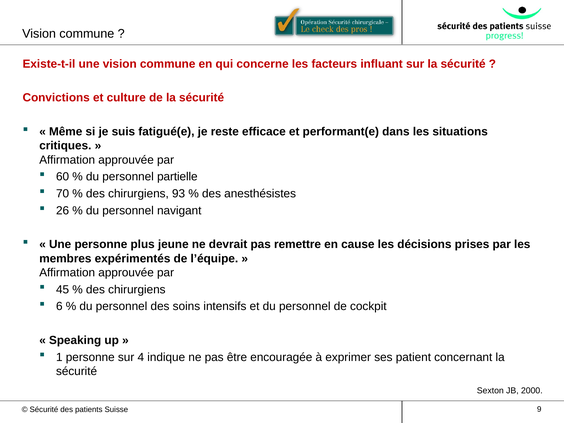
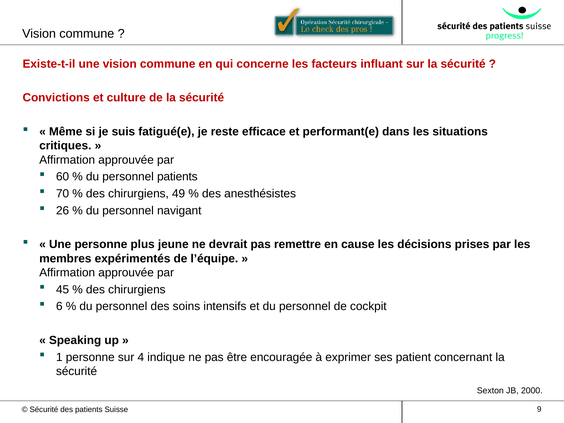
personnel partielle: partielle -> patients (177, 177)
93: 93 -> 49 (179, 194)
